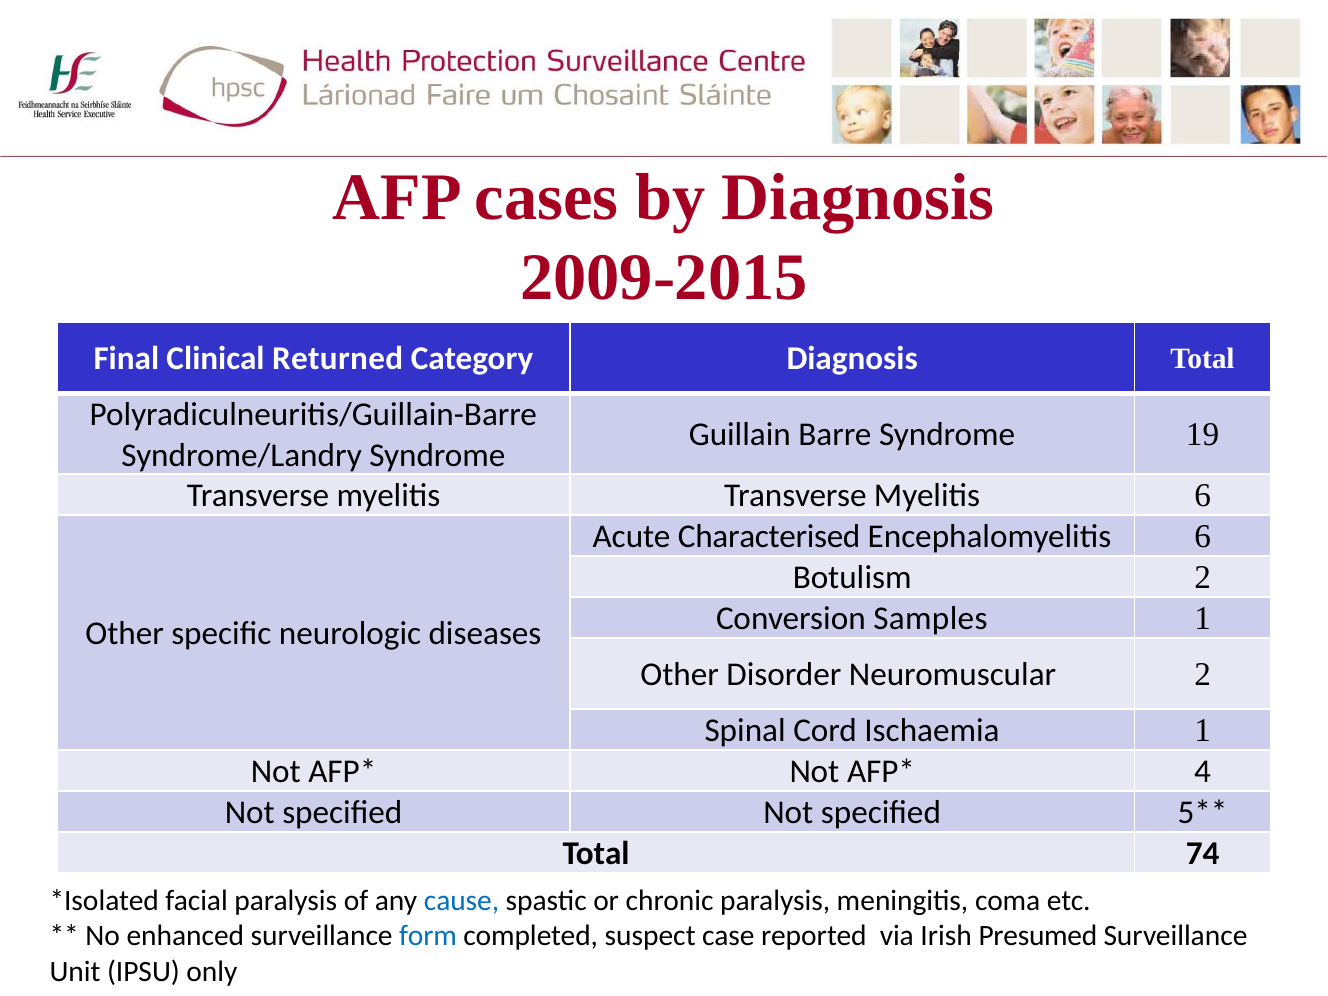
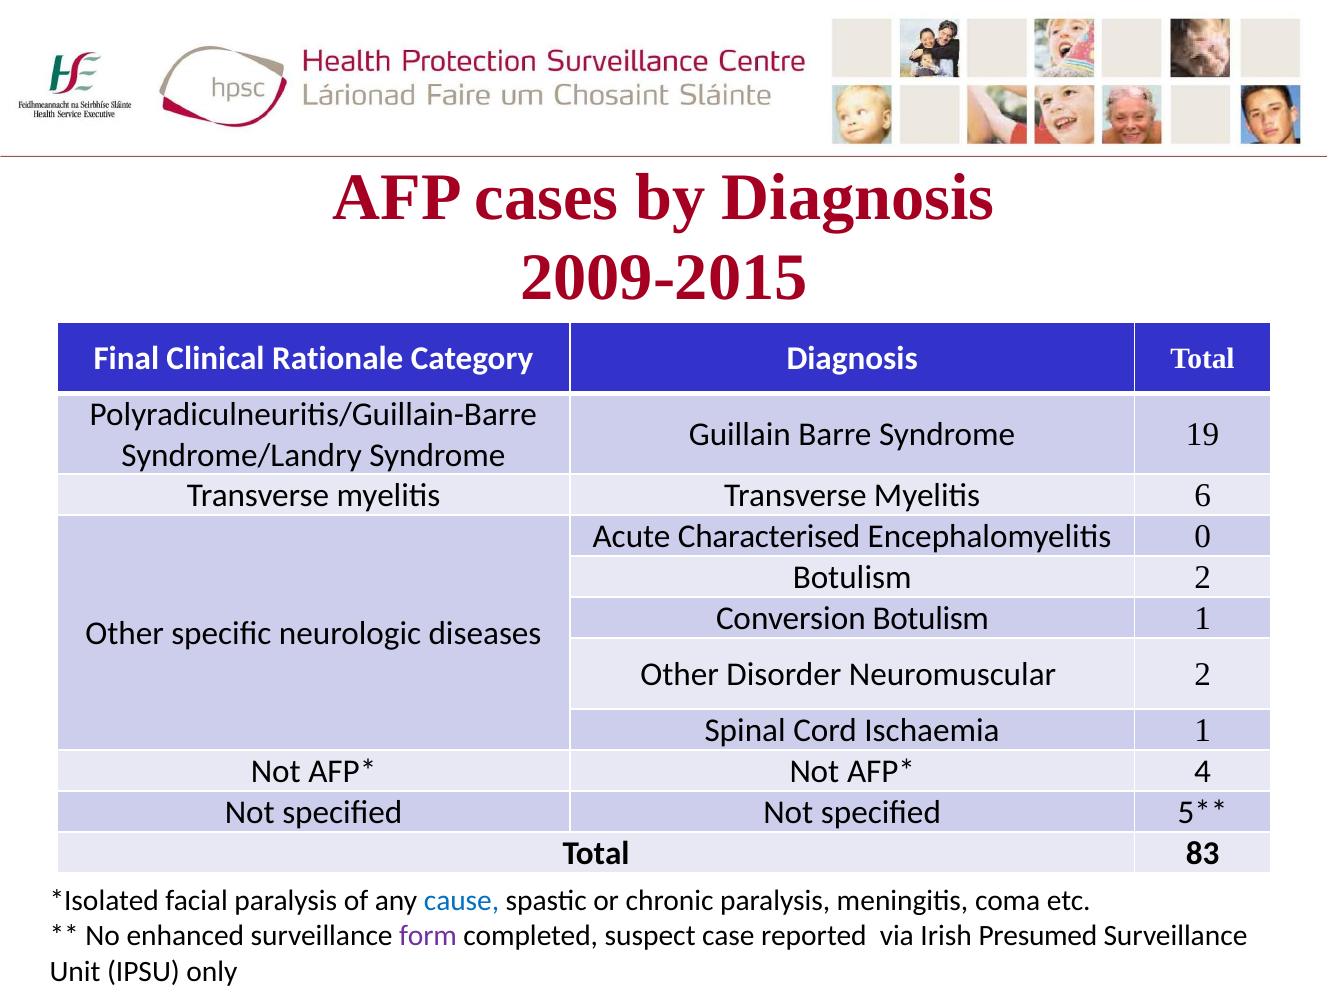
Returned: Returned -> Rationale (338, 359)
Encephalomyelitis 6: 6 -> 0 (1203, 536)
Conversion Samples: Samples -> Botulism (931, 619)
74: 74 -> 83 (1203, 854)
form colour: blue -> purple (428, 936)
